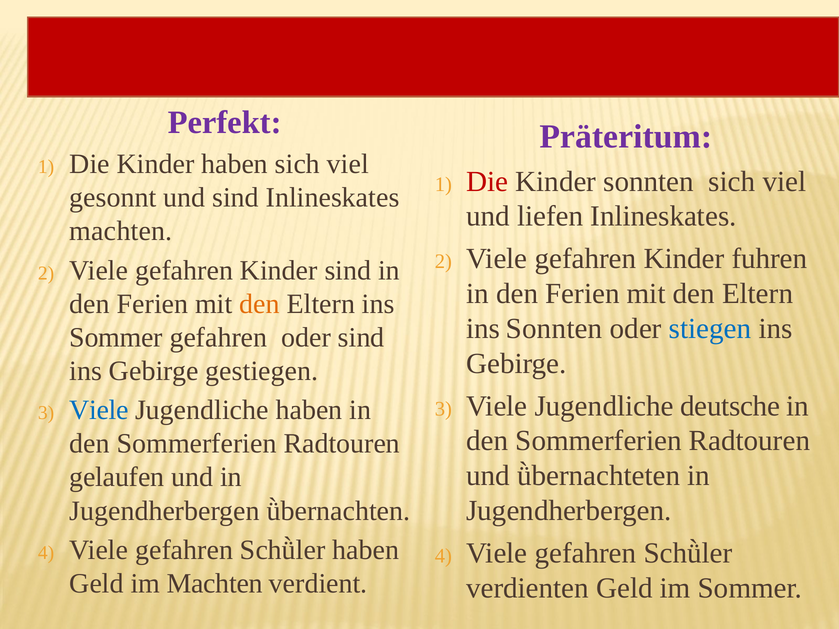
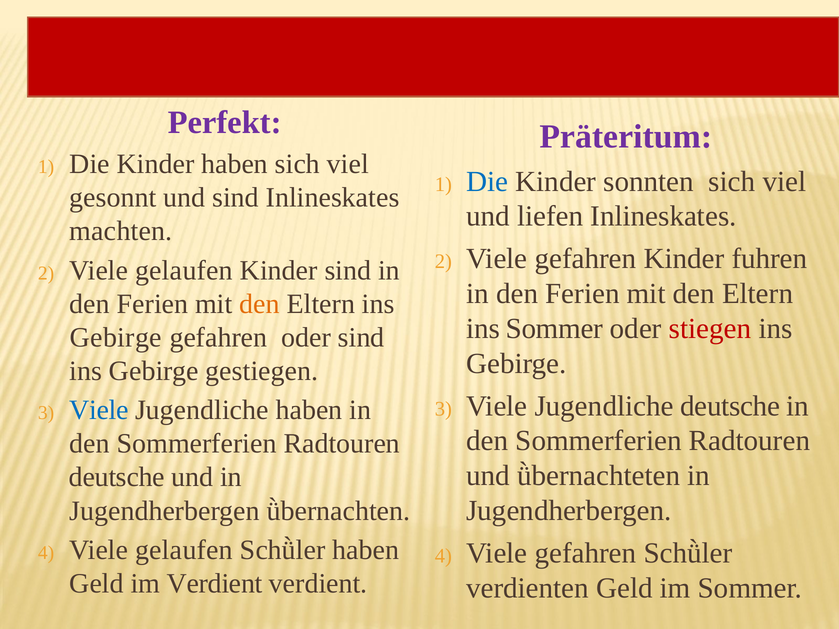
Die colour: red -> blue (487, 181)
gefahren: gefahren -> gelaufen (184, 270)
ins Sonnten: Sonnten -> Sommer (554, 329)
stiegen colour: blue -> red (710, 329)
Sommer: Sommer -> Gebirge (116, 338)
gelaufen: gelaufen -> deutsche (117, 477)
gefahren: gefahren -> gelaufen (184, 550)
im Machten: Machten -> Verdient (215, 584)
